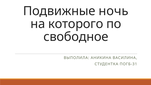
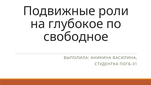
ночь: ночь -> роли (114, 11)
которого: которого -> глубокое (76, 24)
